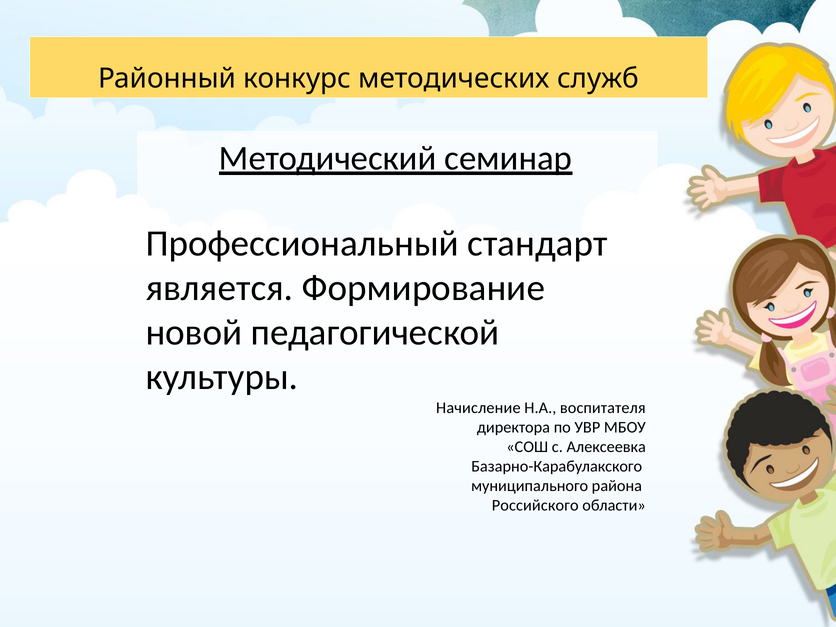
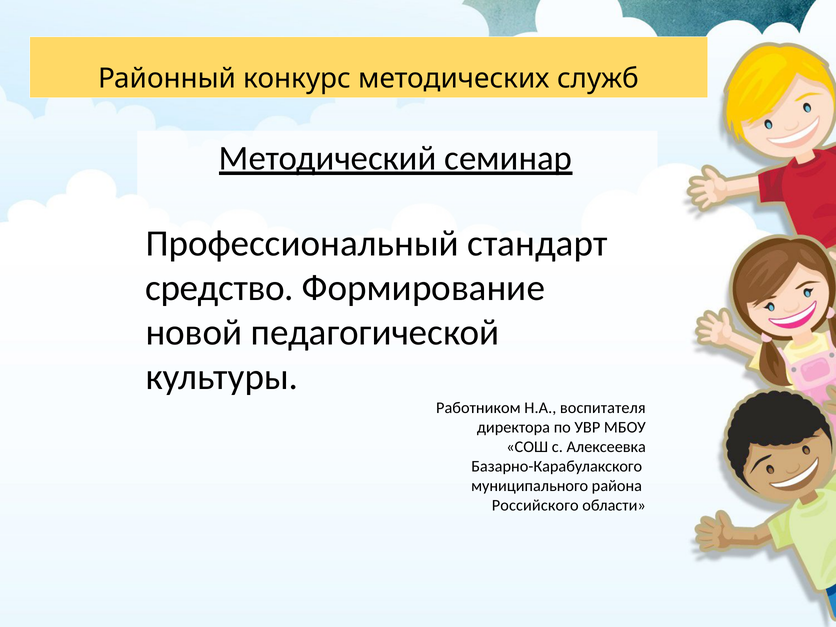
является: является -> средство (220, 288)
Начисление: Начисление -> Работником (478, 408)
